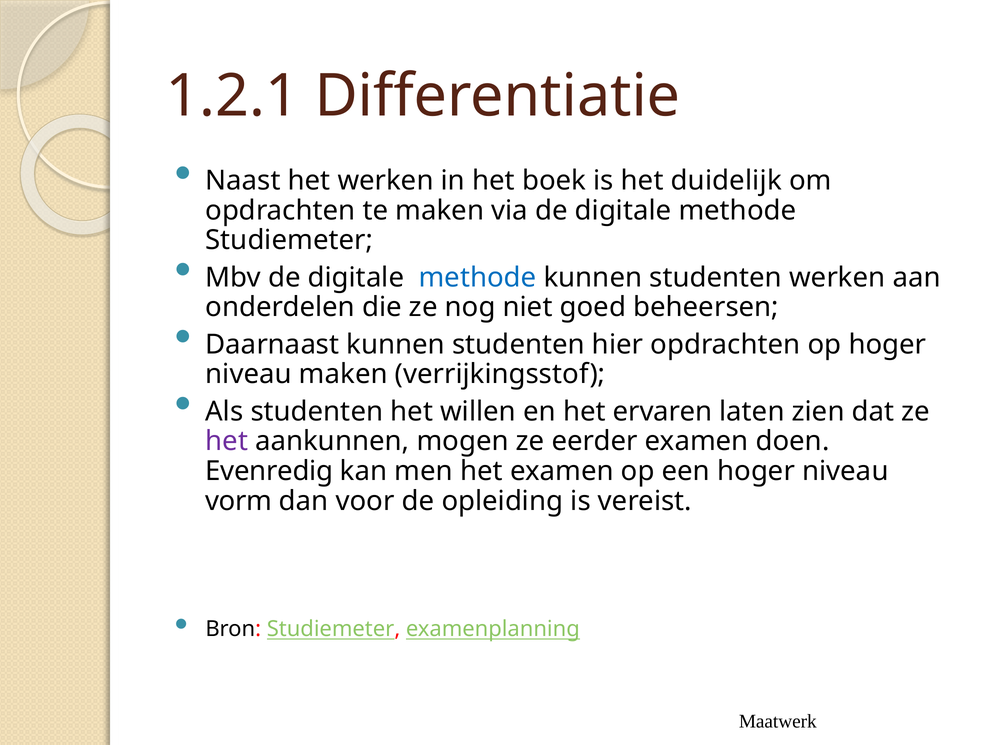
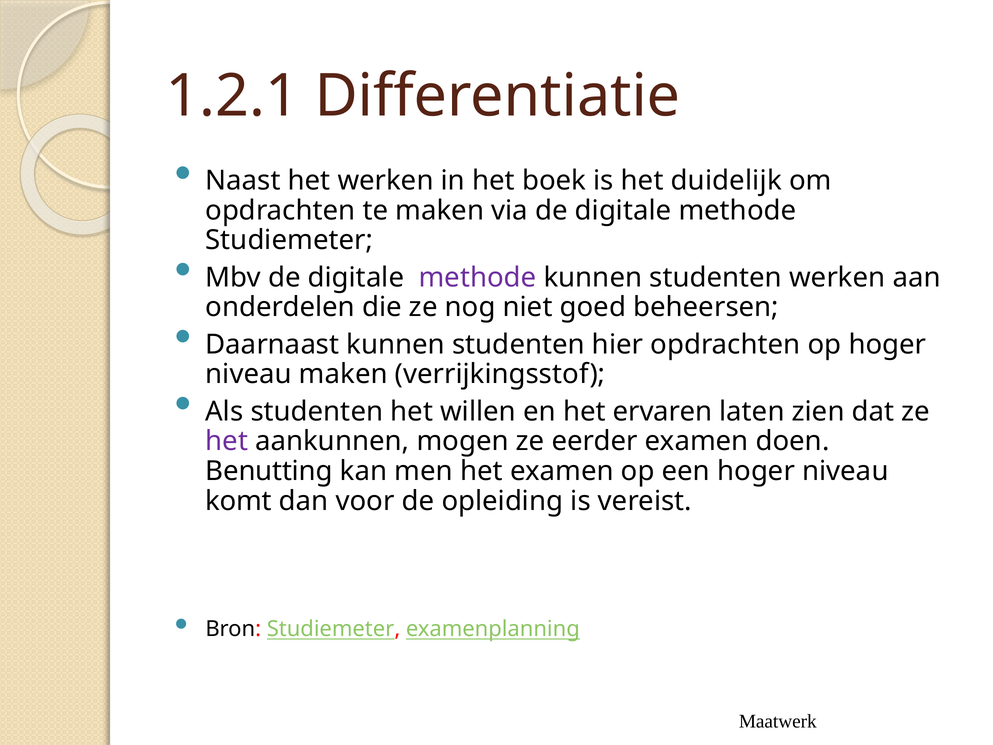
methode colour: blue -> purple (478, 277)
Evenredig: Evenredig -> Benutting (269, 471)
vorm: vorm -> komt (239, 501)
